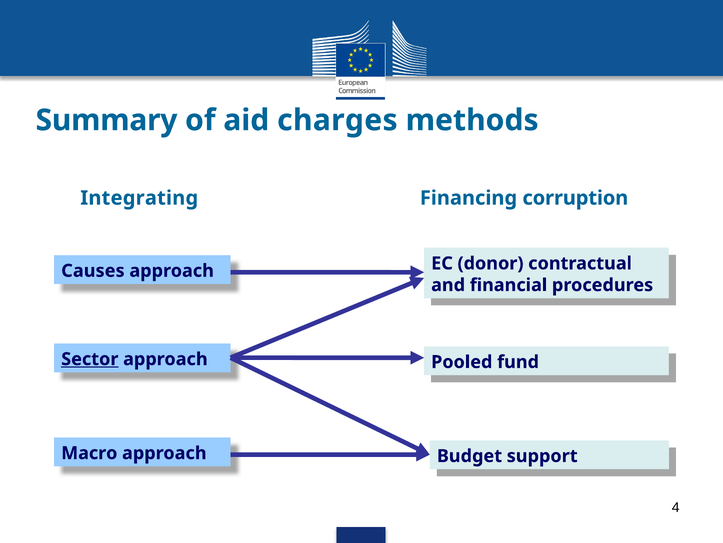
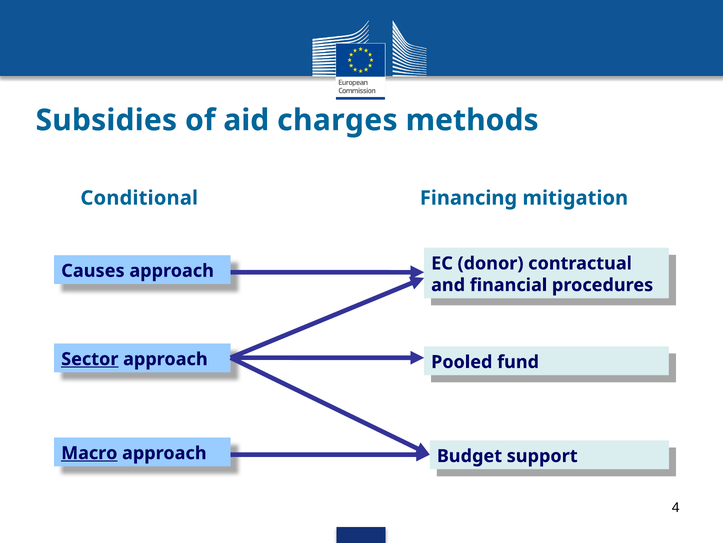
Summary: Summary -> Subsidies (106, 120)
Integrating: Integrating -> Conditional (139, 198)
corruption: corruption -> mitigation (575, 198)
Macro underline: none -> present (89, 453)
